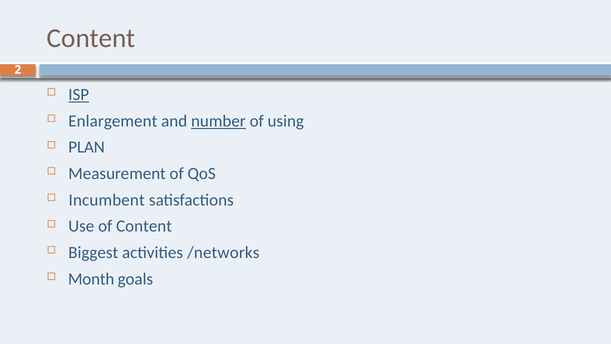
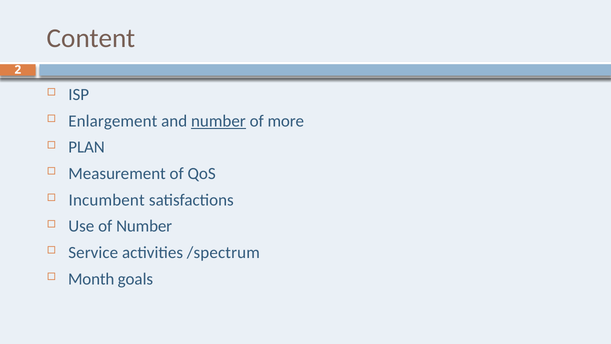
ISP underline: present -> none (79, 95)
using: using -> more (286, 121)
of Content: Content -> Number (144, 226)
Biggest: Biggest -> Service (93, 252)
/networks: /networks -> /spectrum (223, 252)
